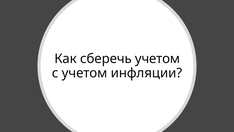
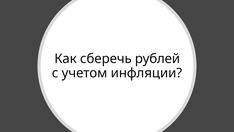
сберечь учетом: учетом -> рублей (157, 59)
